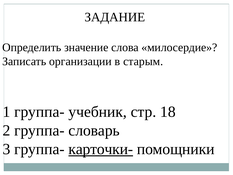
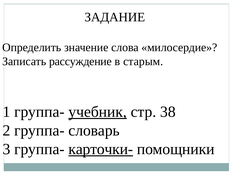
организации: организации -> рассуждение (80, 61)
учебник underline: none -> present (98, 112)
18: 18 -> 38 (168, 112)
